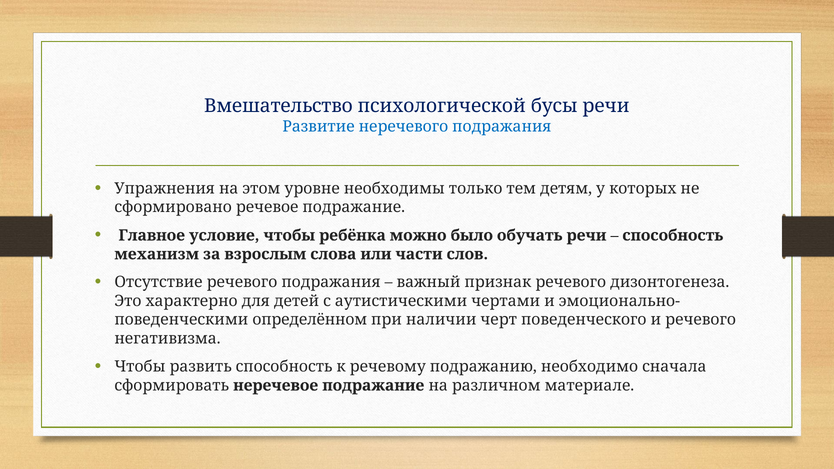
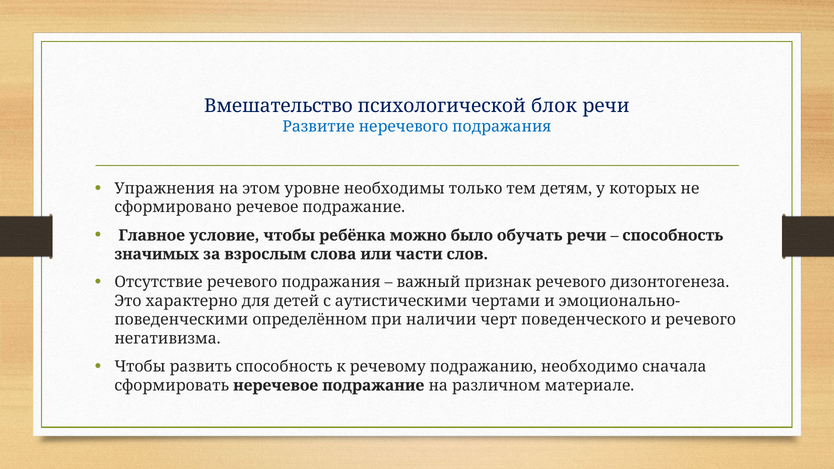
бусы: бусы -> блок (554, 106)
механизм: механизм -> значимых (157, 254)
